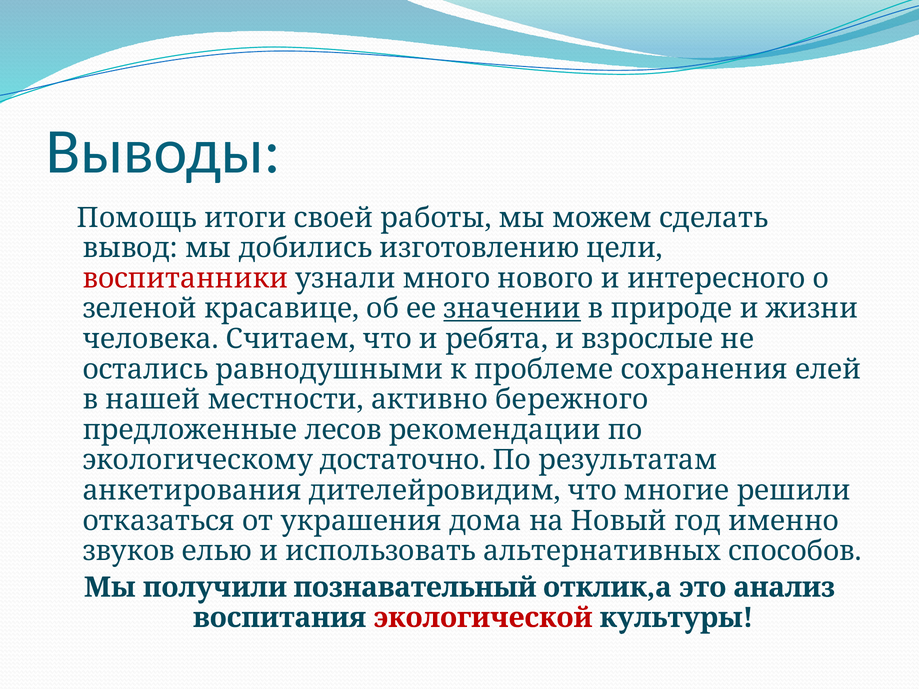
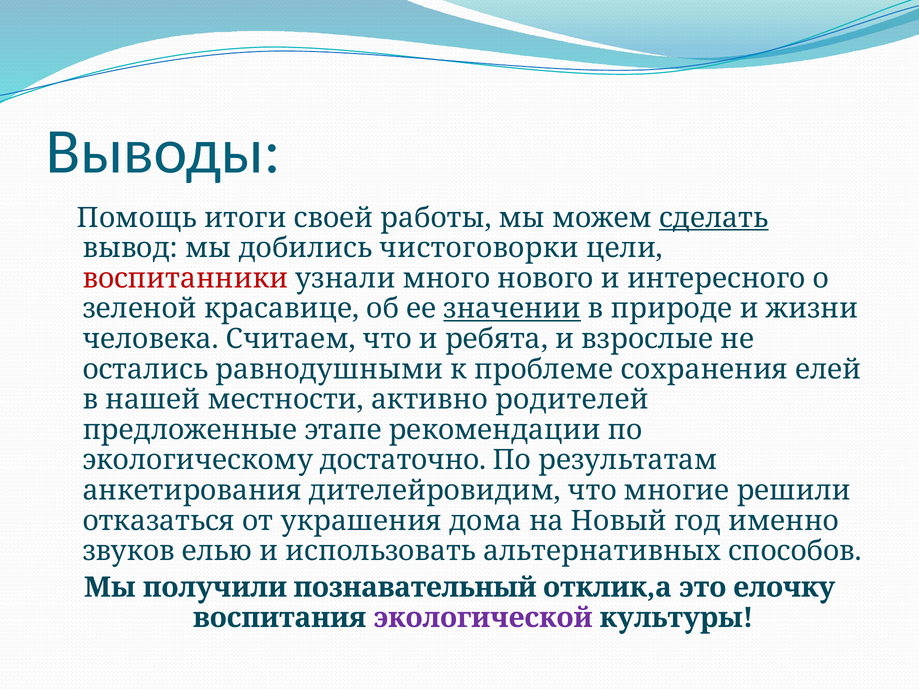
сделать underline: none -> present (714, 218)
изготовлению: изготовлению -> чистоговорки (479, 248)
бережного: бережного -> родителей (572, 400)
лесов: лесов -> этапе (343, 430)
анализ: анализ -> елочку (784, 588)
экологической colour: red -> purple (483, 618)
